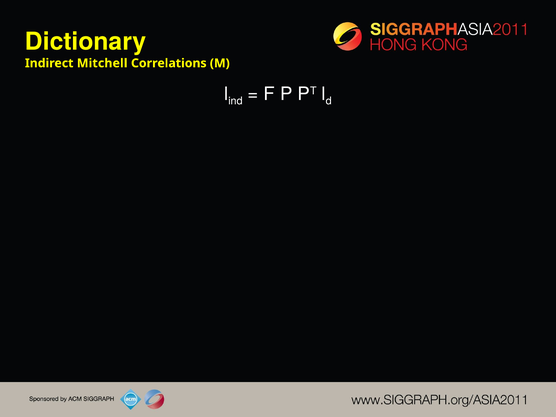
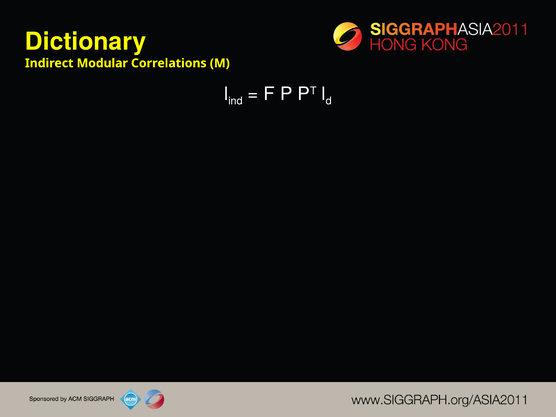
Mitchell: Mitchell -> Modular (102, 63)
